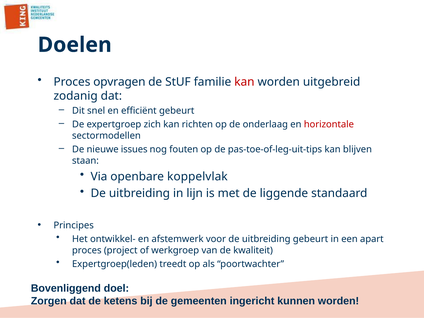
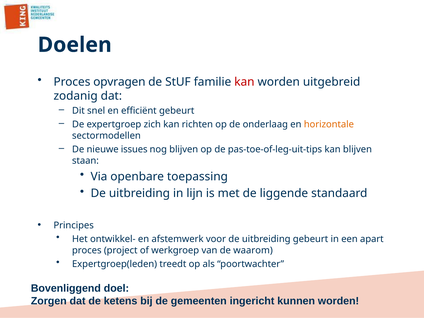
horizontale colour: red -> orange (329, 124)
nog fouten: fouten -> blijven (184, 149)
koppelvlak: koppelvlak -> toepassing (197, 176)
kwaliteit: kwaliteit -> waarom (253, 250)
